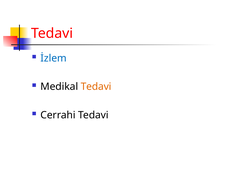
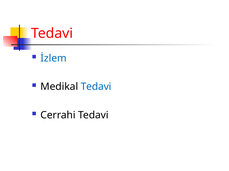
Tedavi colour: orange -> blue (96, 87)
